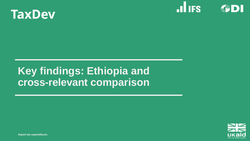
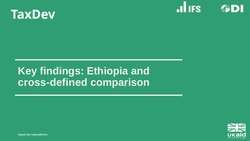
cross-relevant: cross-relevant -> cross-defined (53, 82)
